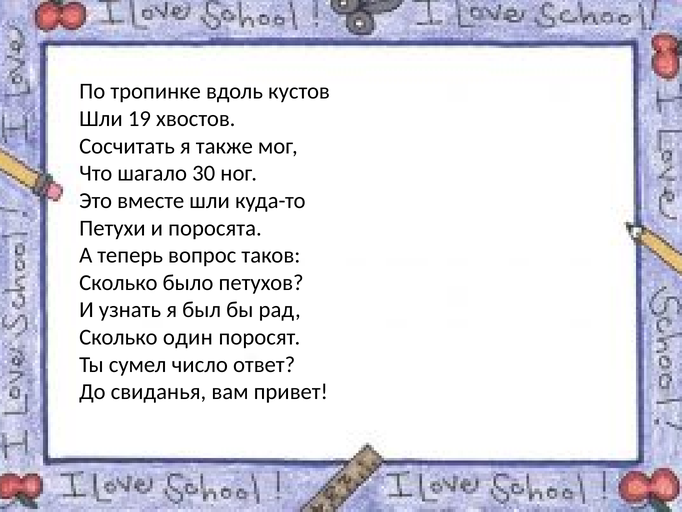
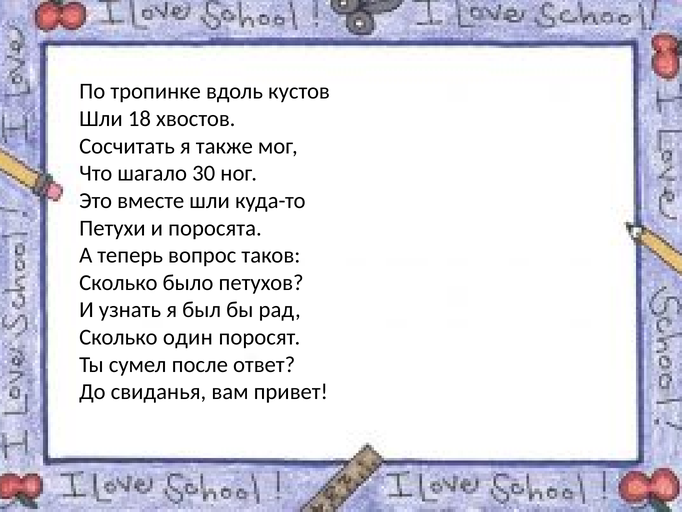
19: 19 -> 18 (139, 119)
число: число -> после (200, 364)
